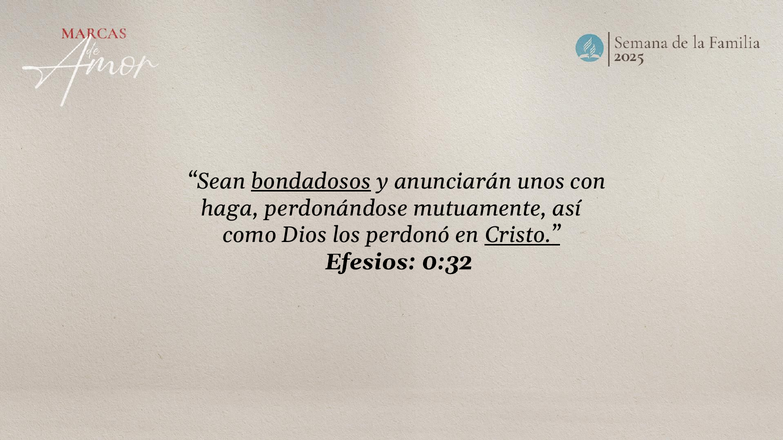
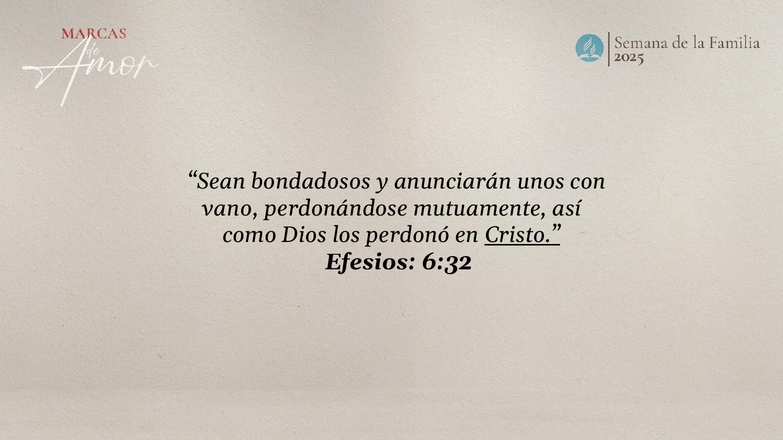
bondadosos underline: present -> none (311, 181)
haga: haga -> vano (230, 208)
0:32: 0:32 -> 6:32 (447, 262)
